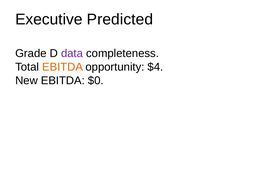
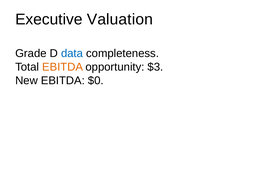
Predicted: Predicted -> Valuation (120, 19)
data colour: purple -> blue (72, 53)
$4: $4 -> $3 (155, 67)
